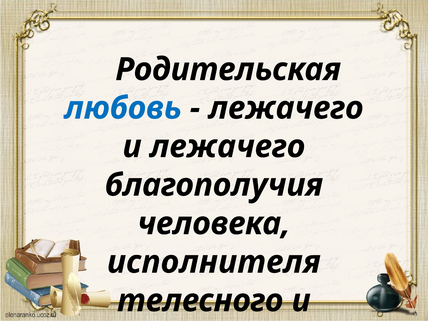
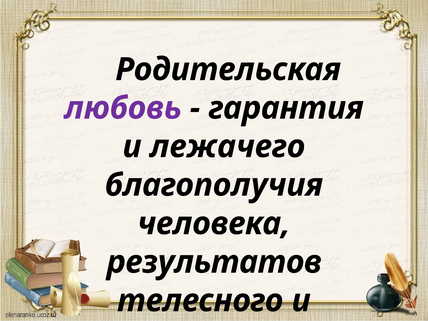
любовь colour: blue -> purple (123, 108)
лежачего: лежачего -> гарантия (286, 108)
исполнителя: исполнителя -> результатов (214, 262)
